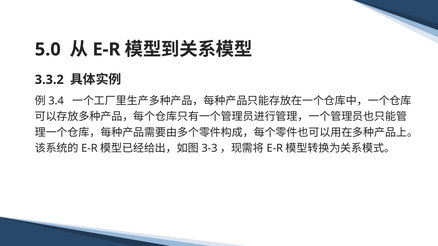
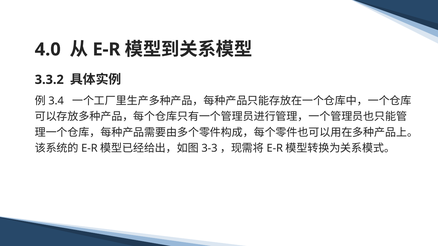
5.0: 5.0 -> 4.0 (48, 50)
